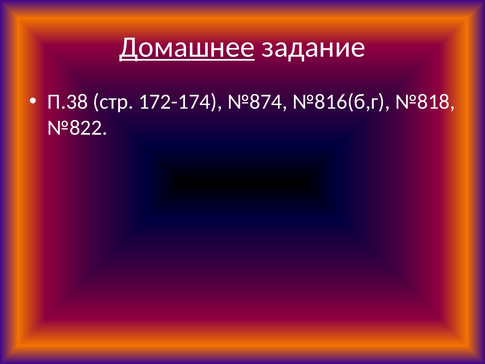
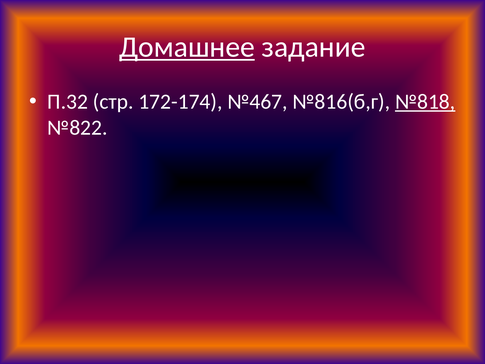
П.38: П.38 -> П.32 (68, 102)
№874: №874 -> №467 (257, 102)
№818 underline: none -> present (425, 102)
